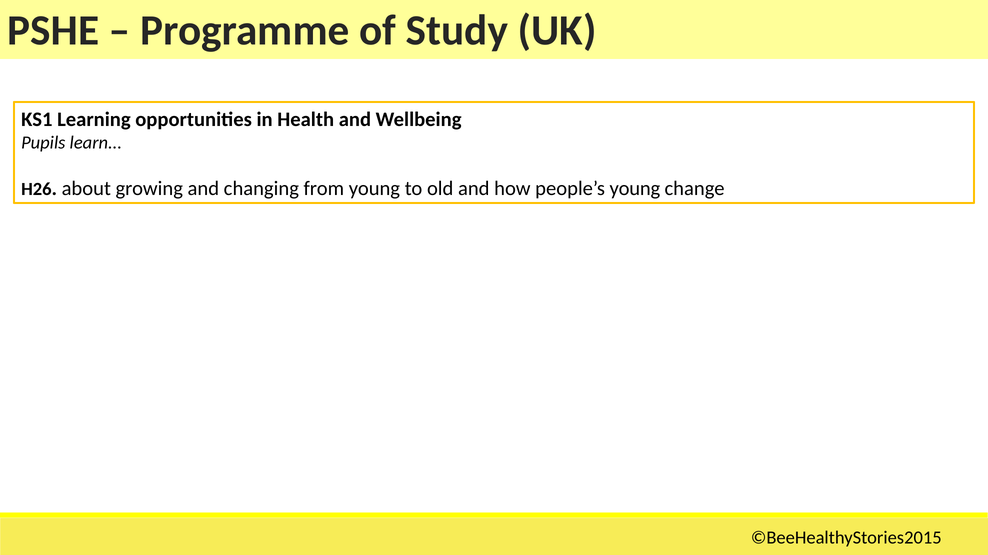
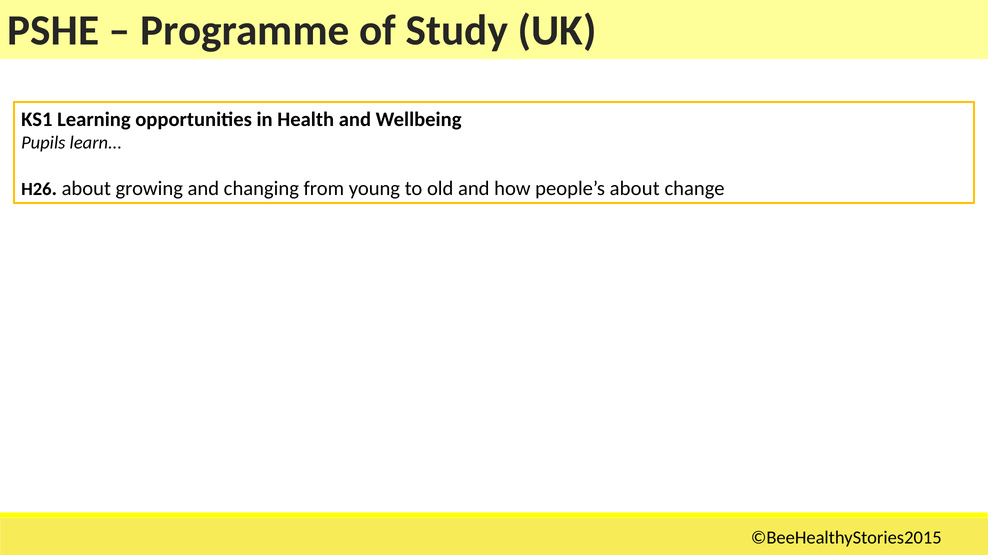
people’s young: young -> about (635, 189)
